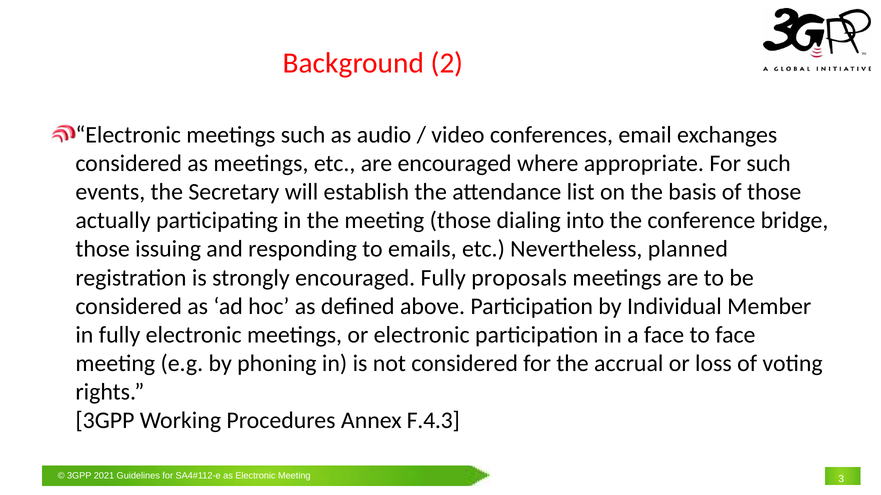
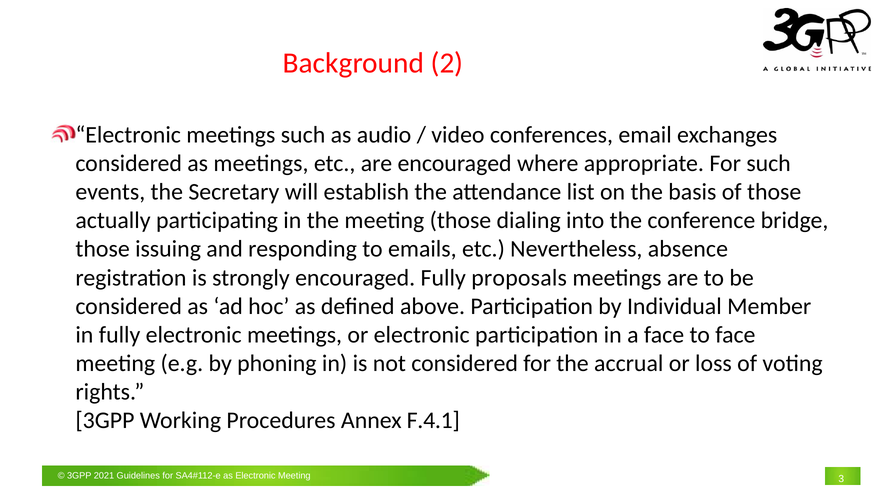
planned: planned -> absence (688, 249)
F.4.3: F.4.3 -> F.4.1 (433, 421)
